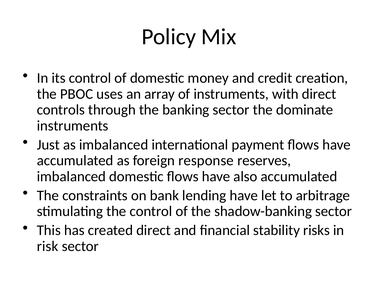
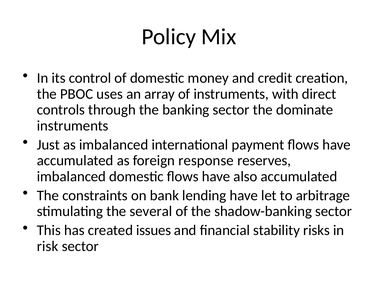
the control: control -> several (151, 211)
created direct: direct -> issues (154, 230)
